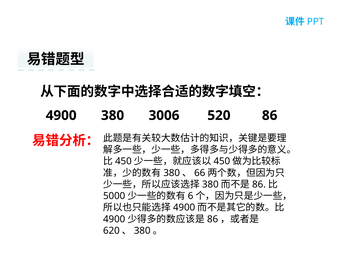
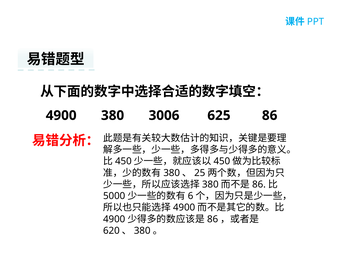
520: 520 -> 625 (219, 116)
66: 66 -> 25 (200, 173)
